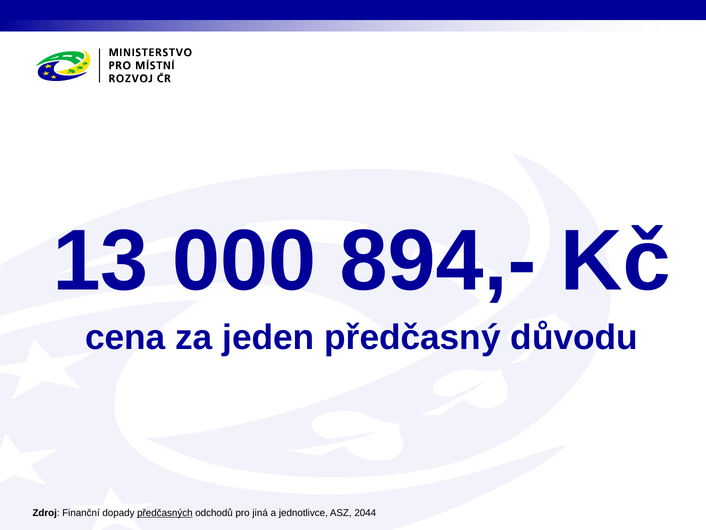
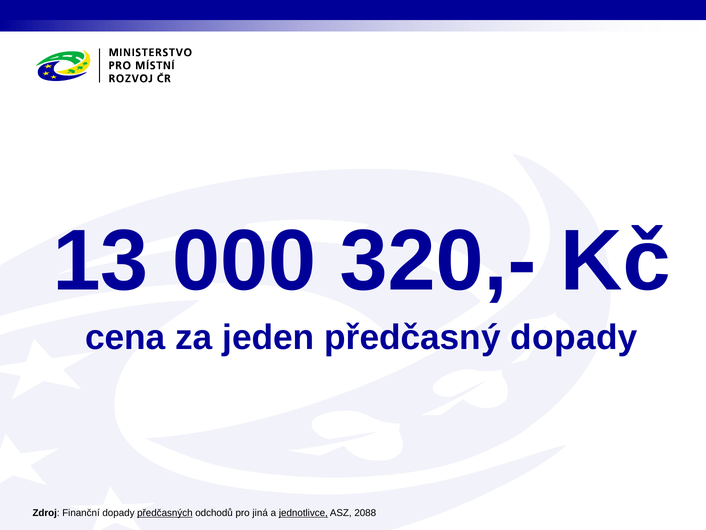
894,-: 894,- -> 320,- (438, 261)
předčasný důvodu: důvodu -> dopady (574, 337)
jednotlivce underline: none -> present (303, 512)
2044: 2044 -> 2088 (365, 512)
